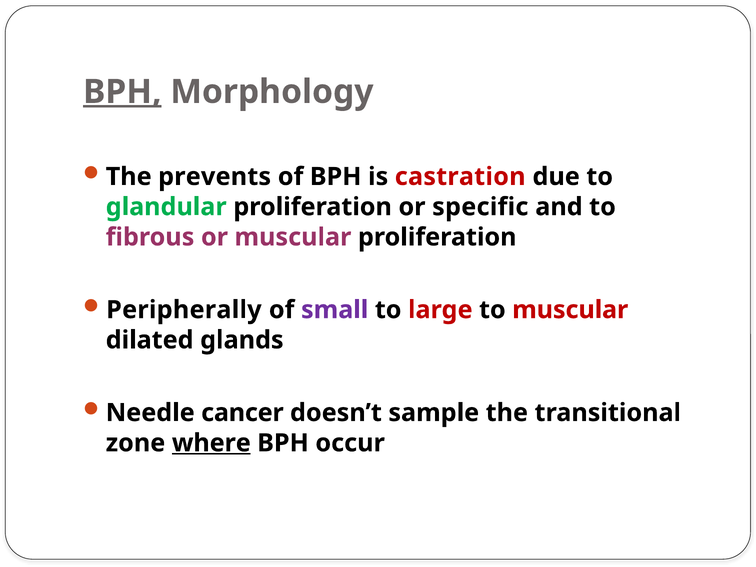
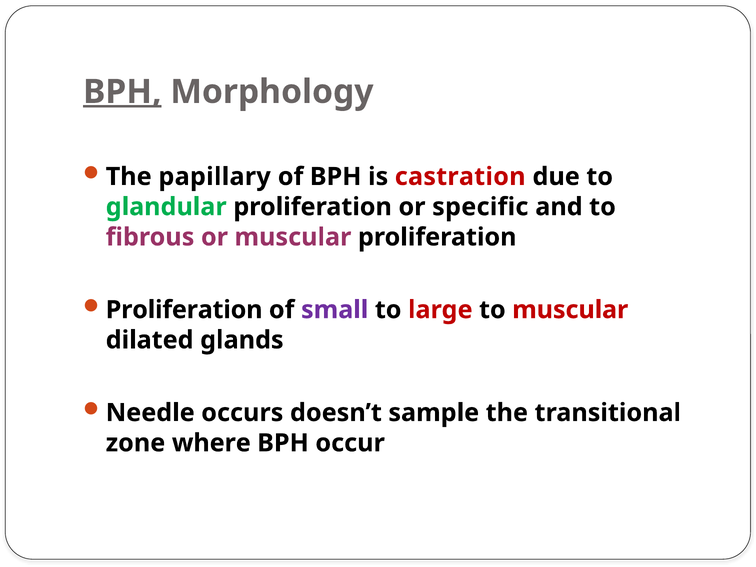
prevents: prevents -> papillary (215, 177)
Peripherally: Peripherally -> Proliferation (184, 310)
cancer: cancer -> occurs (242, 413)
where underline: present -> none (211, 443)
